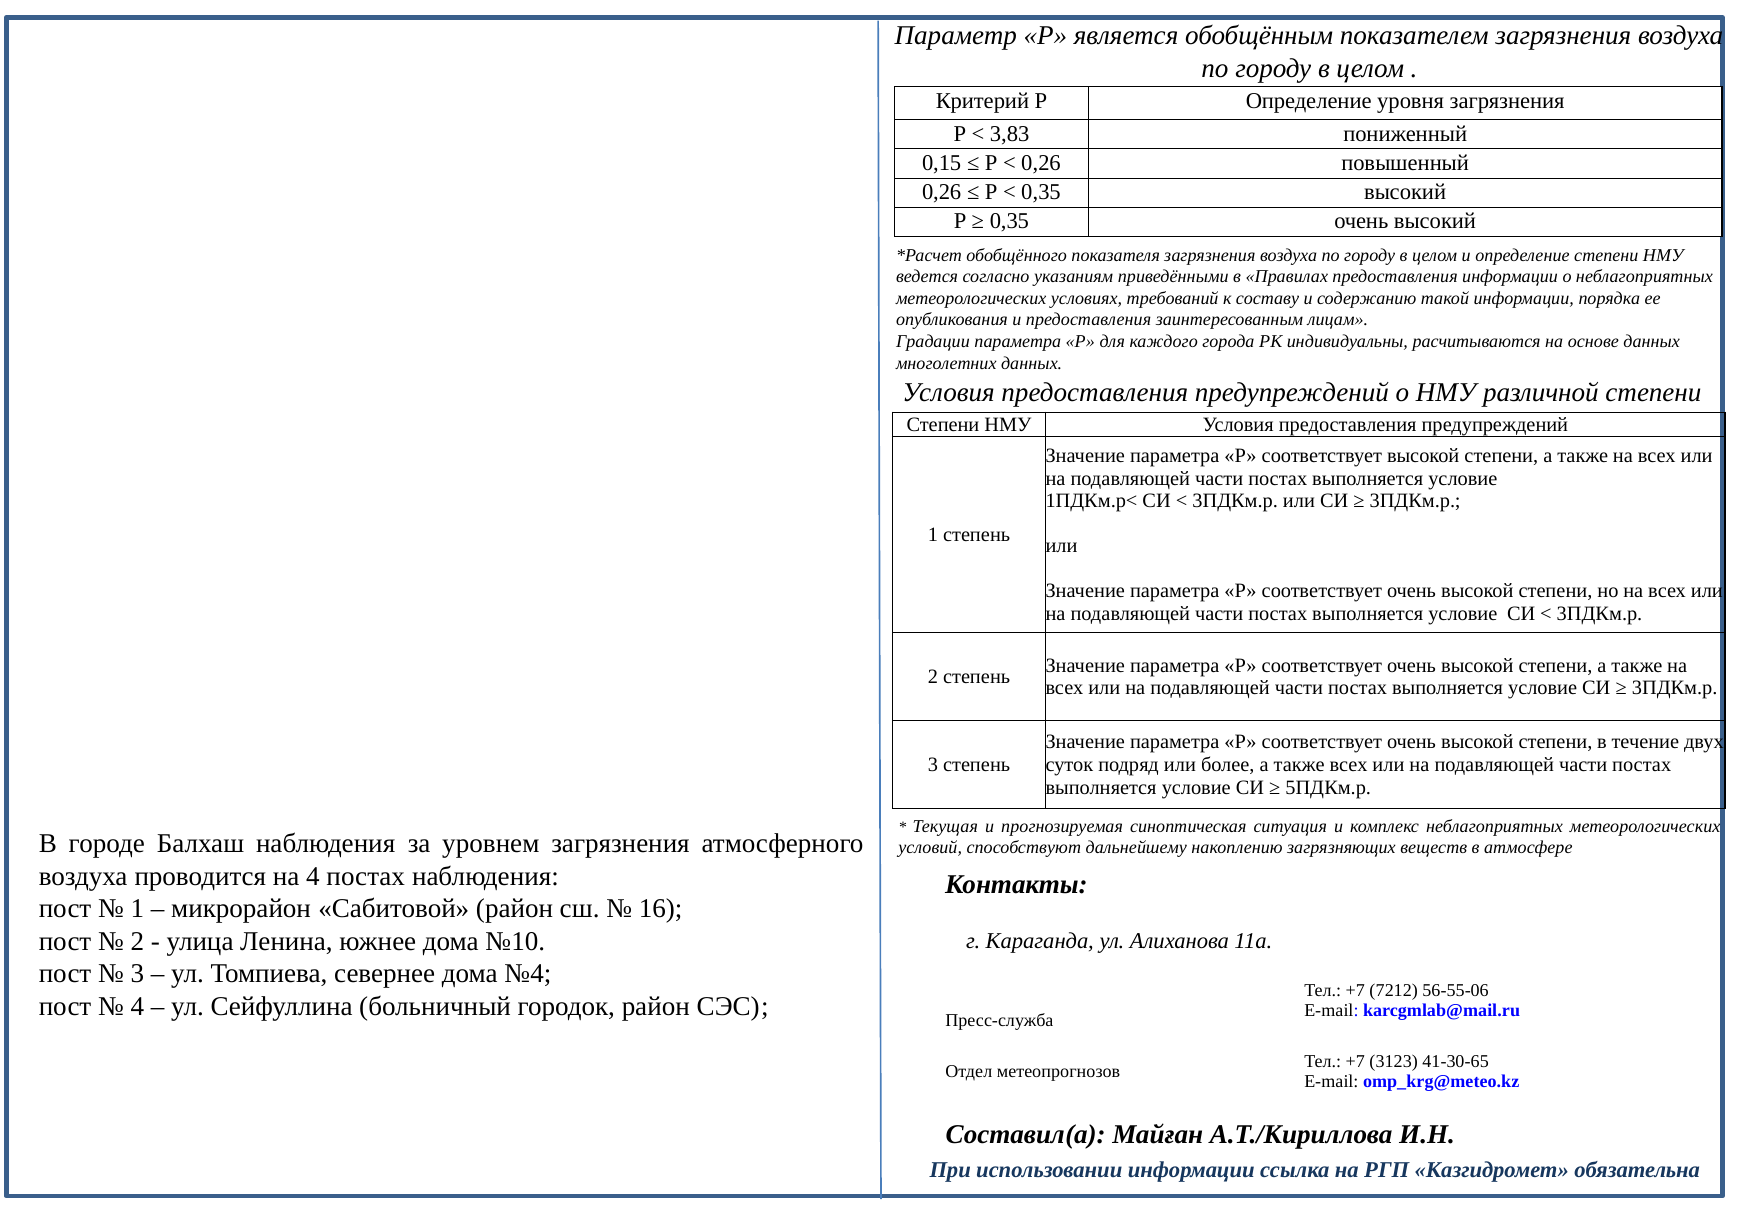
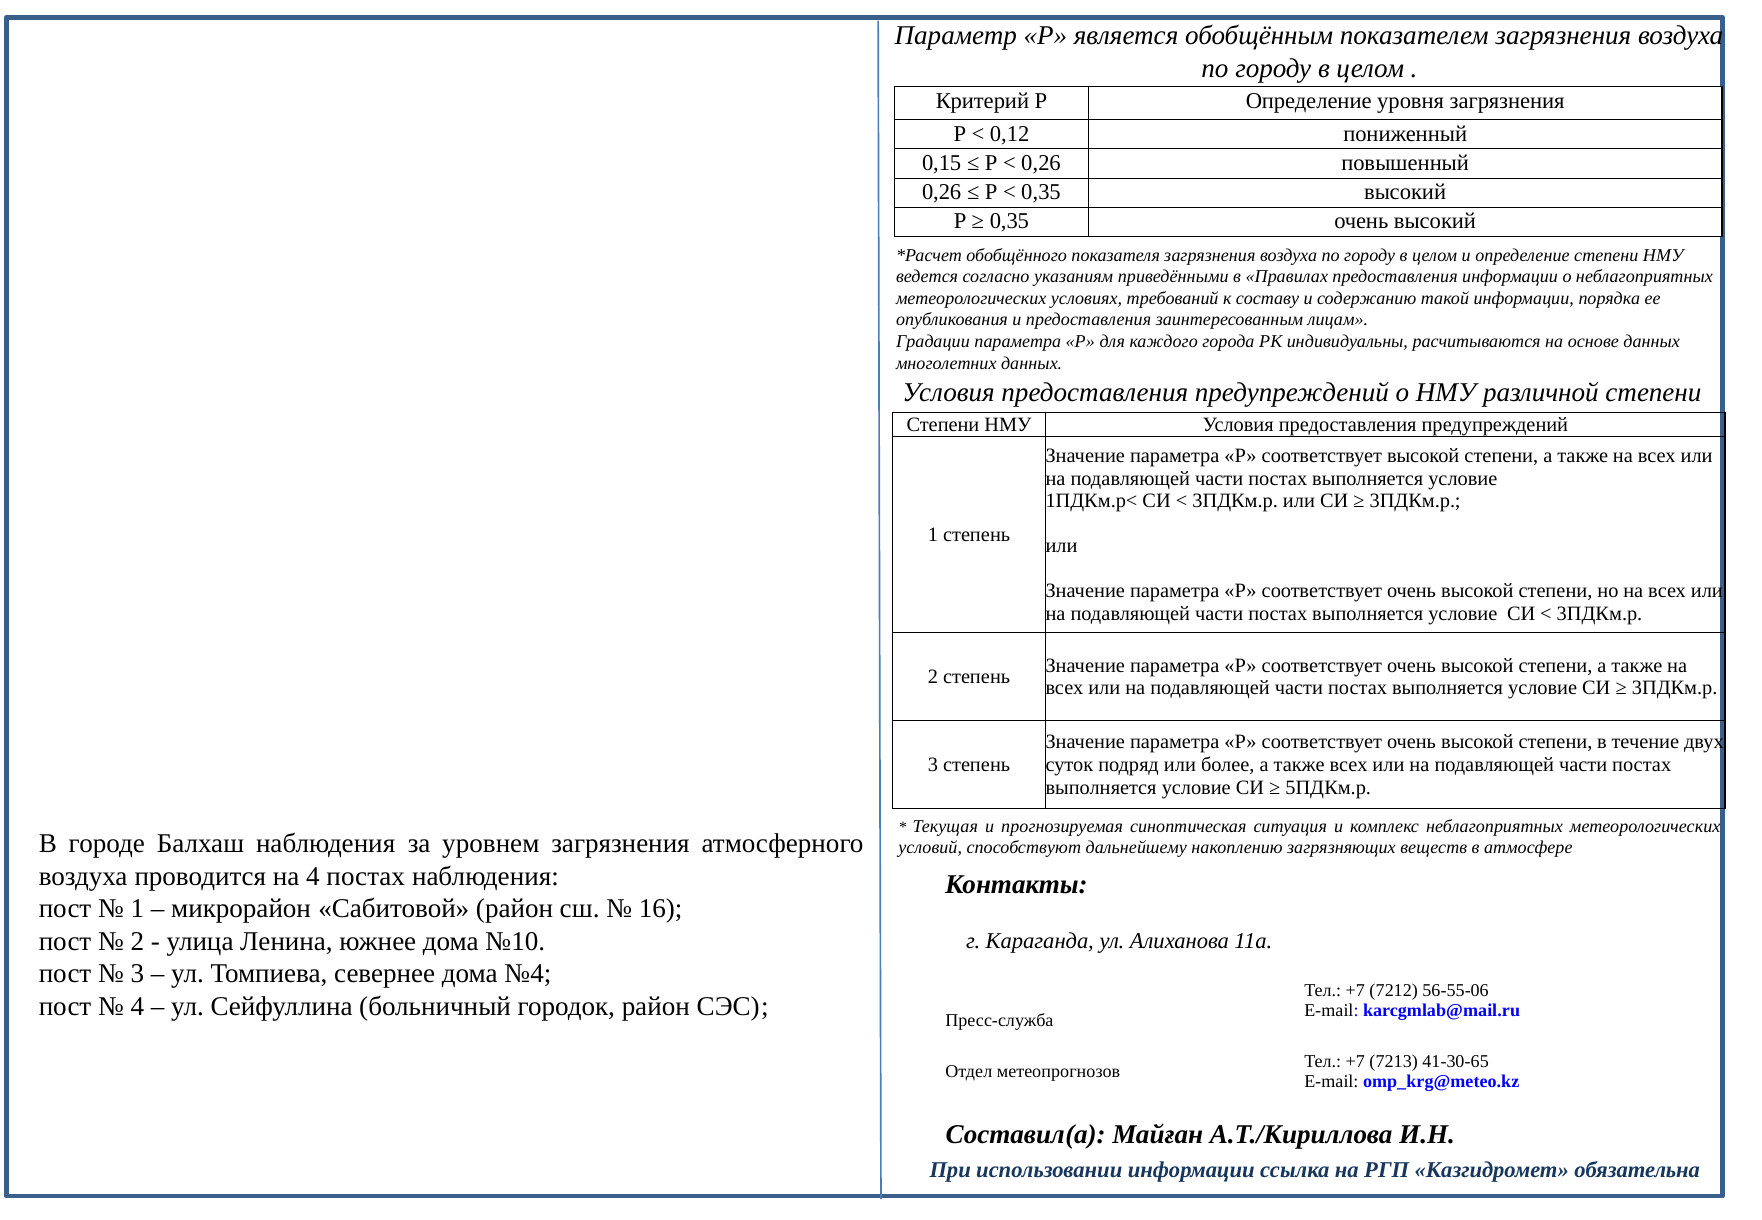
3,83: 3,83 -> 0,12 (1010, 134)
3123: 3123 -> 7213 (1394, 1061)
